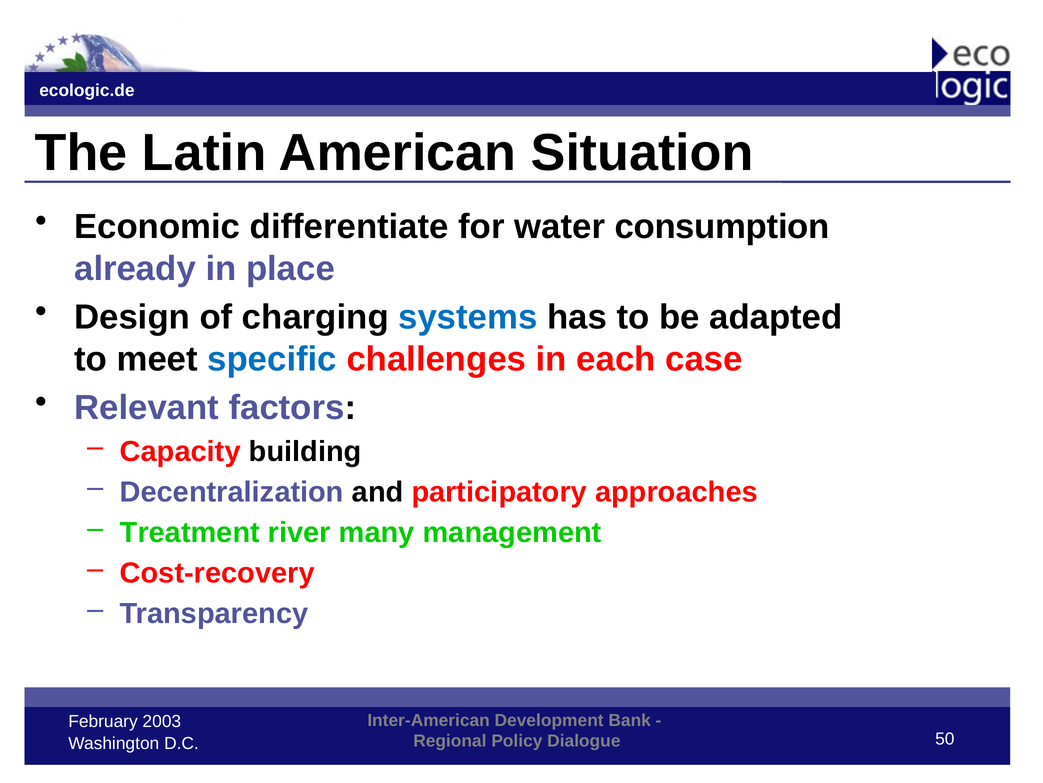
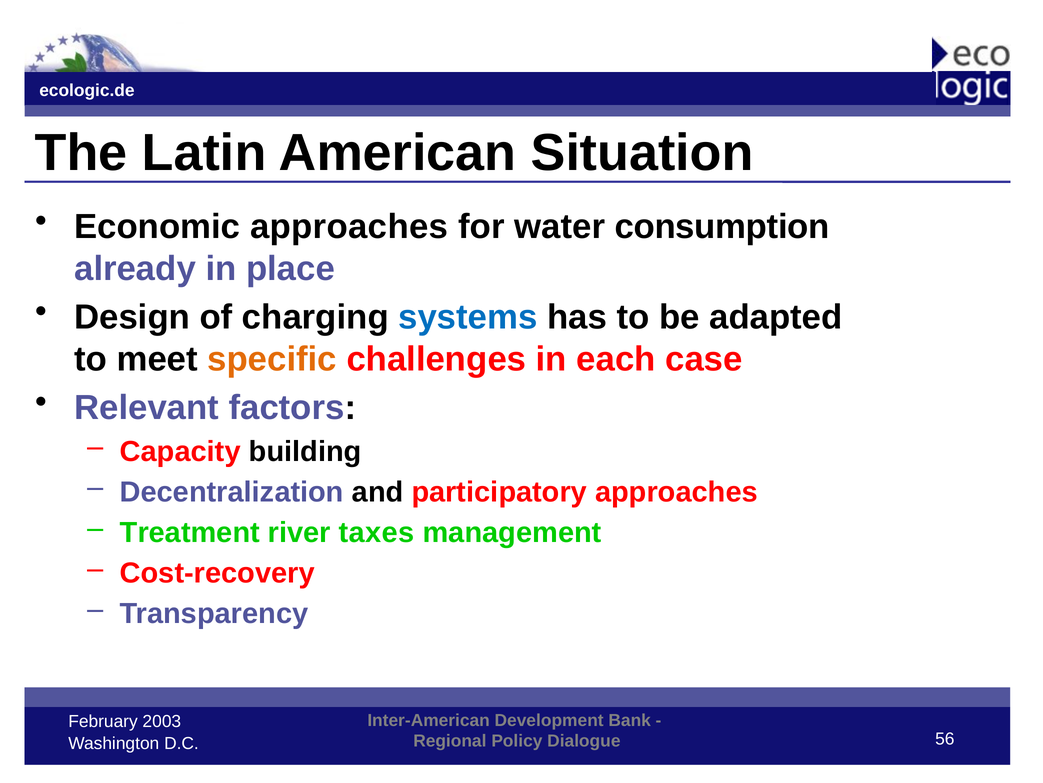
Economic differentiate: differentiate -> approaches (349, 227)
specific colour: blue -> orange (272, 359)
many: many -> taxes (377, 532)
50: 50 -> 56 (945, 738)
